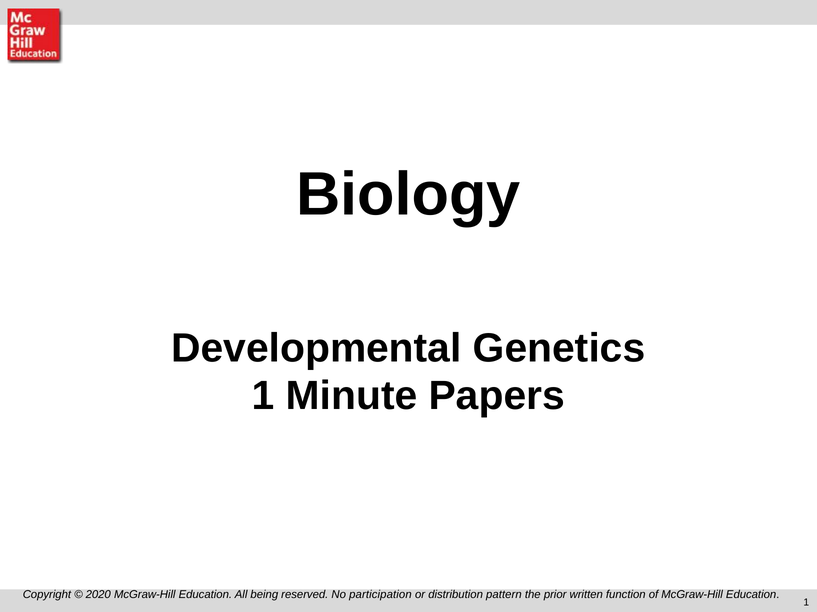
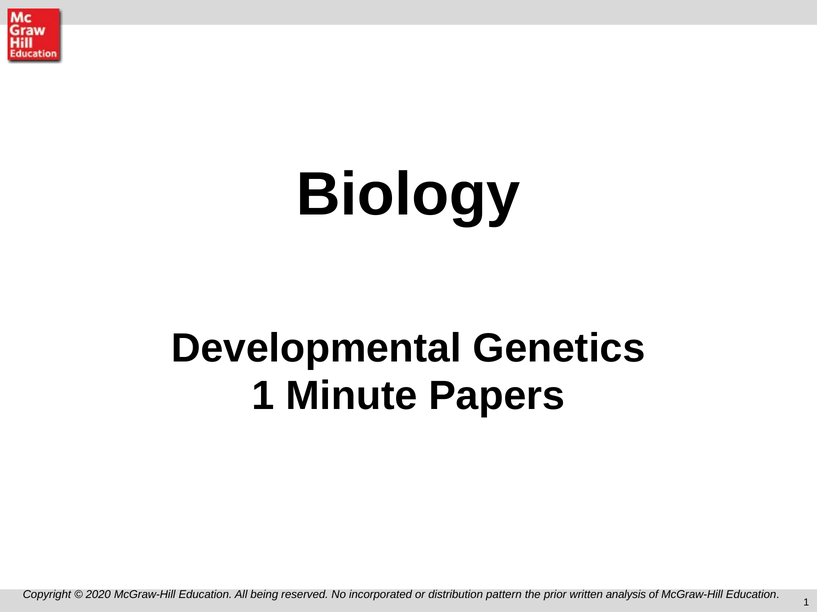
participation: participation -> incorporated (381, 595)
function: function -> analysis (626, 595)
